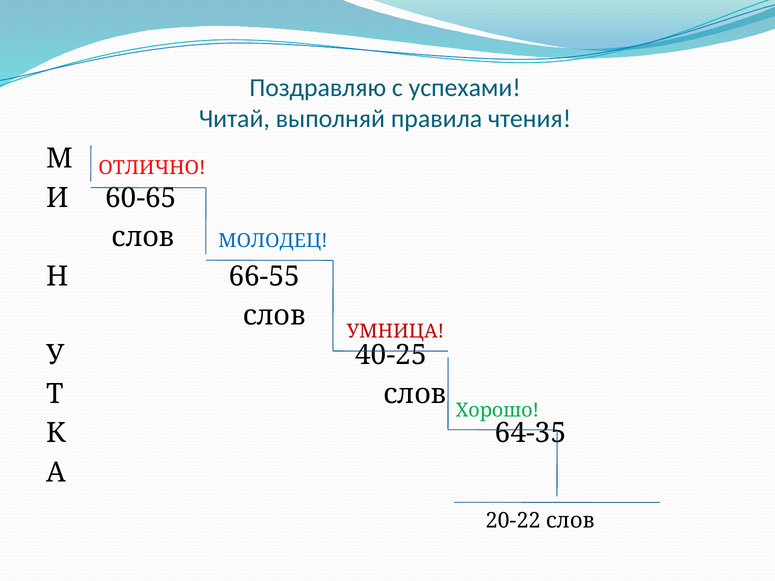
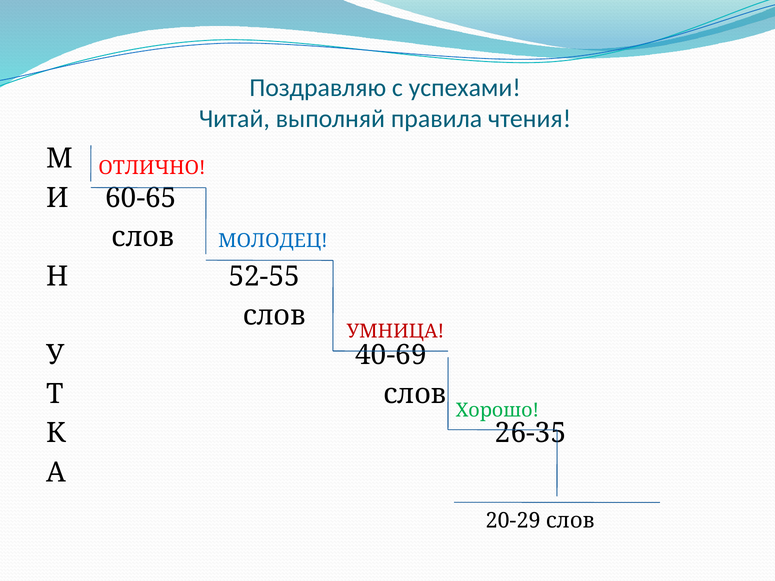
66-55: 66-55 -> 52-55 (264, 276)
40-25: 40-25 -> 40-69 (391, 355)
64-35: 64-35 -> 26-35 (531, 433)
20-22: 20-22 -> 20-29 (513, 521)
